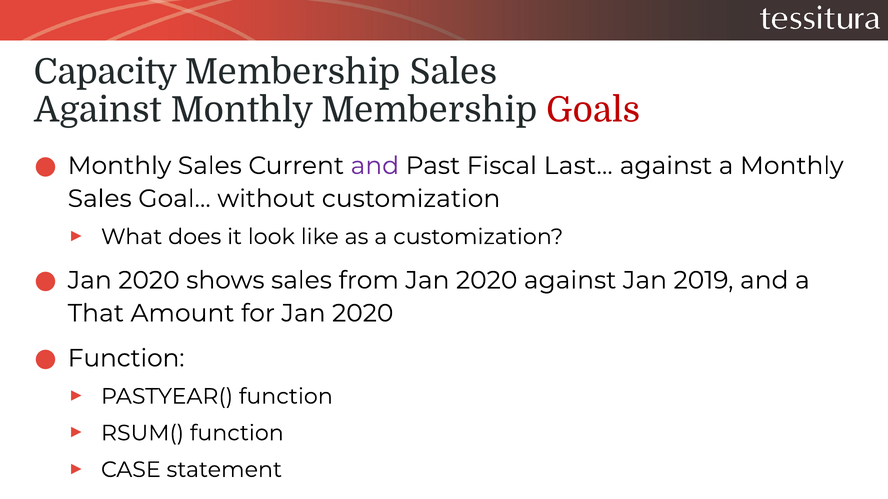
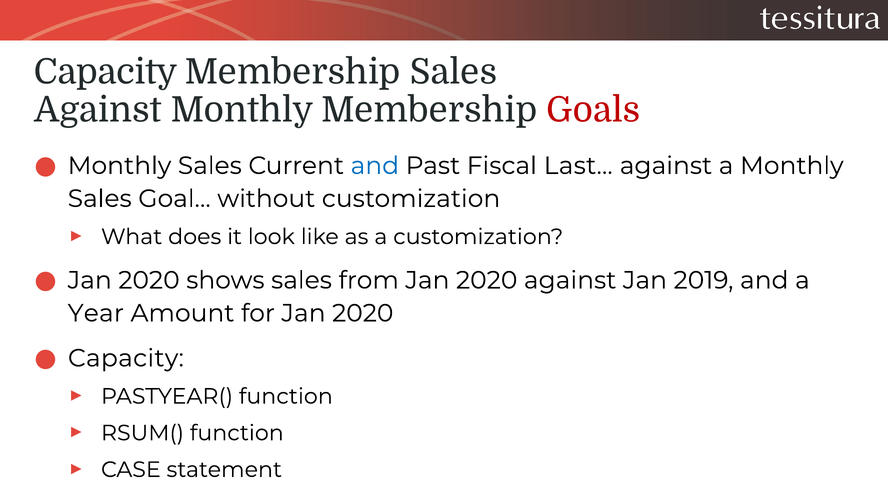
and colour: purple -> blue (375, 166)
That: That -> Year (96, 314)
Function: Function -> Capacity (126, 359)
